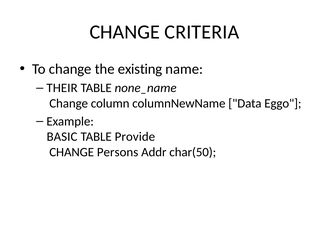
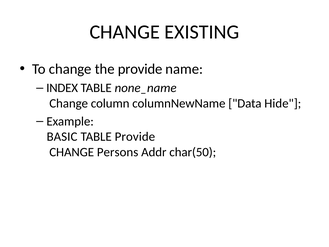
CRITERIA: CRITERIA -> EXISTING (202, 32)
the existing: existing -> provide (140, 69)
THEIR: THEIR -> INDEX (62, 88)
Eggo: Eggo -> Hide (283, 103)
